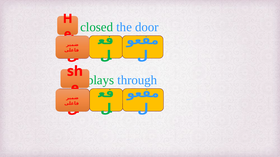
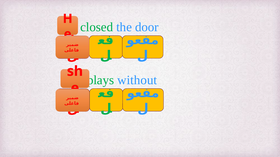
through: through -> without (137, 80)
